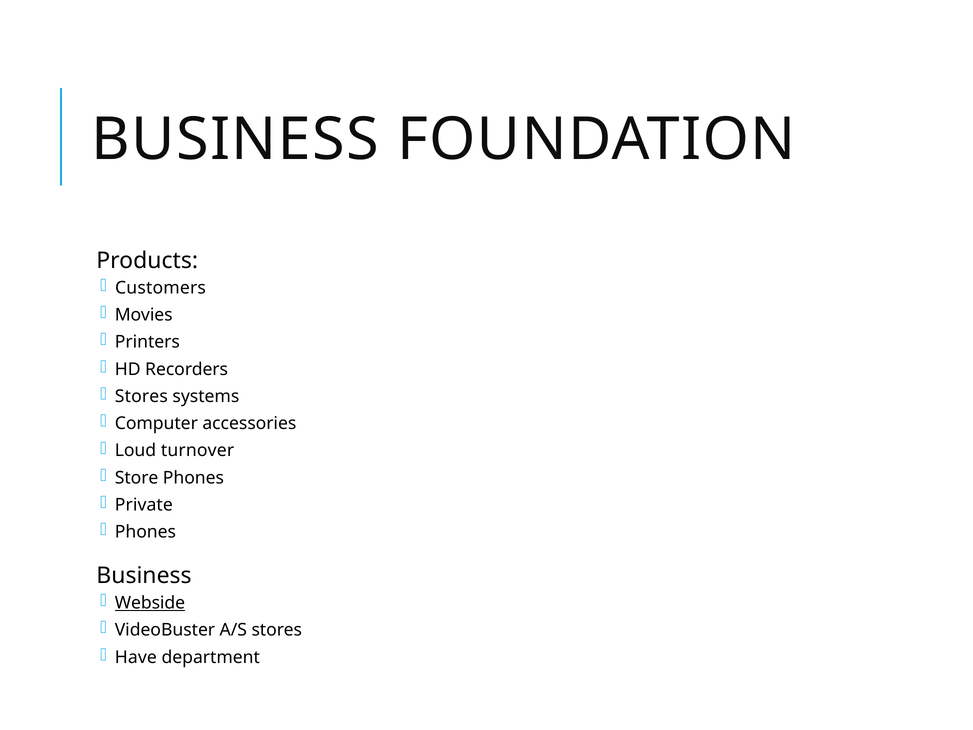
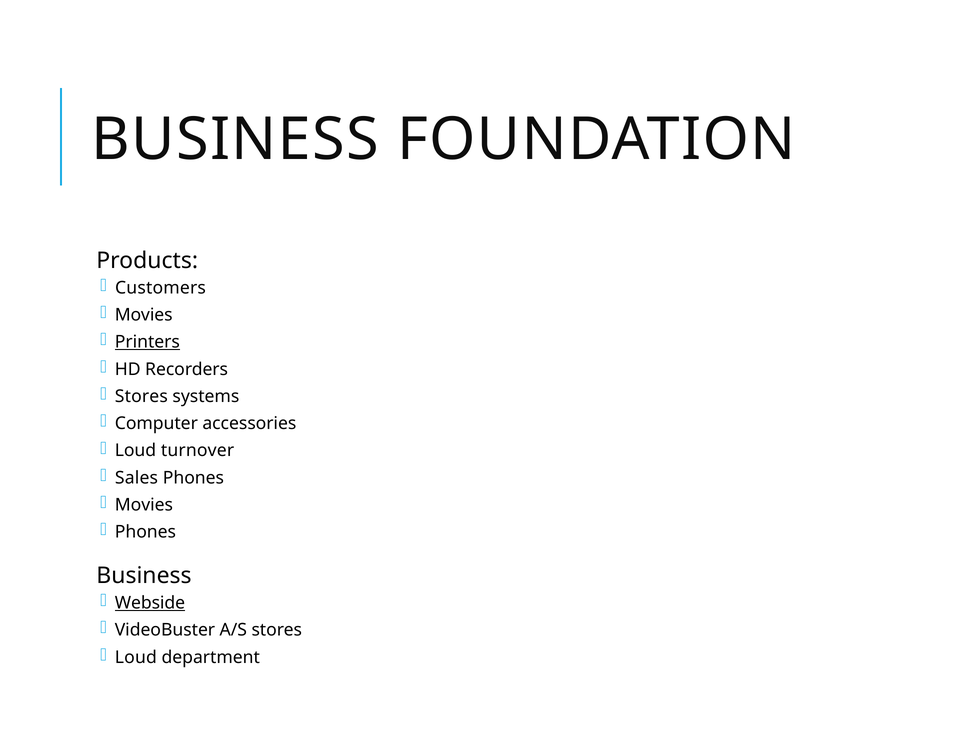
Printers underline: none -> present (147, 342)
Store: Store -> Sales (136, 478)
Private: Private -> Movies (144, 505)
Have: Have -> Loud (136, 657)
